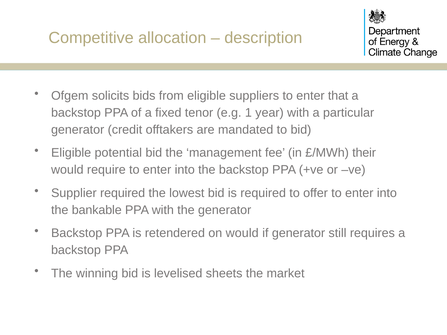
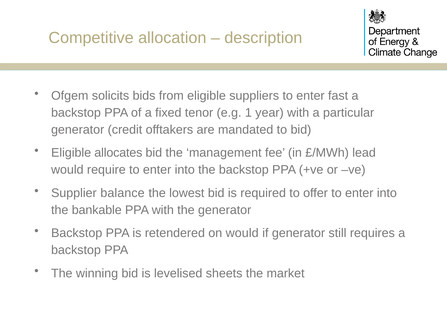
that: that -> fast (338, 96)
potential: potential -> allocates (118, 153)
their: their -> lead (364, 153)
Supplier required: required -> balance (123, 193)
